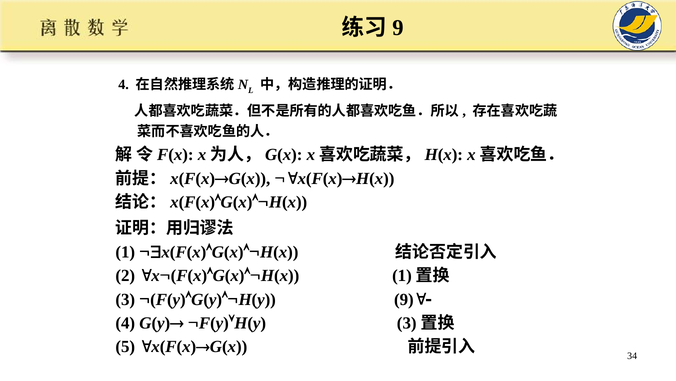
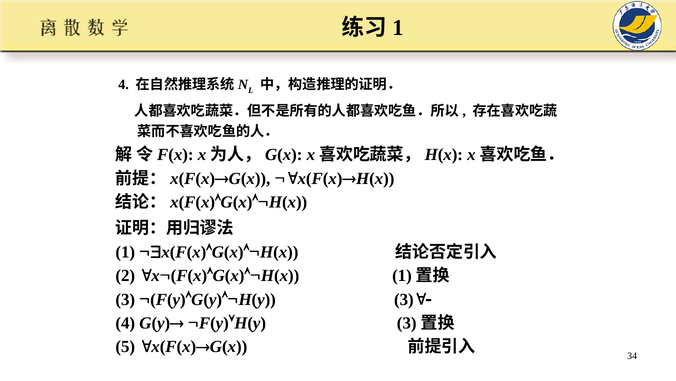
9: 9 -> 1 (398, 28)
9: 9 -> 3 (404, 299)
